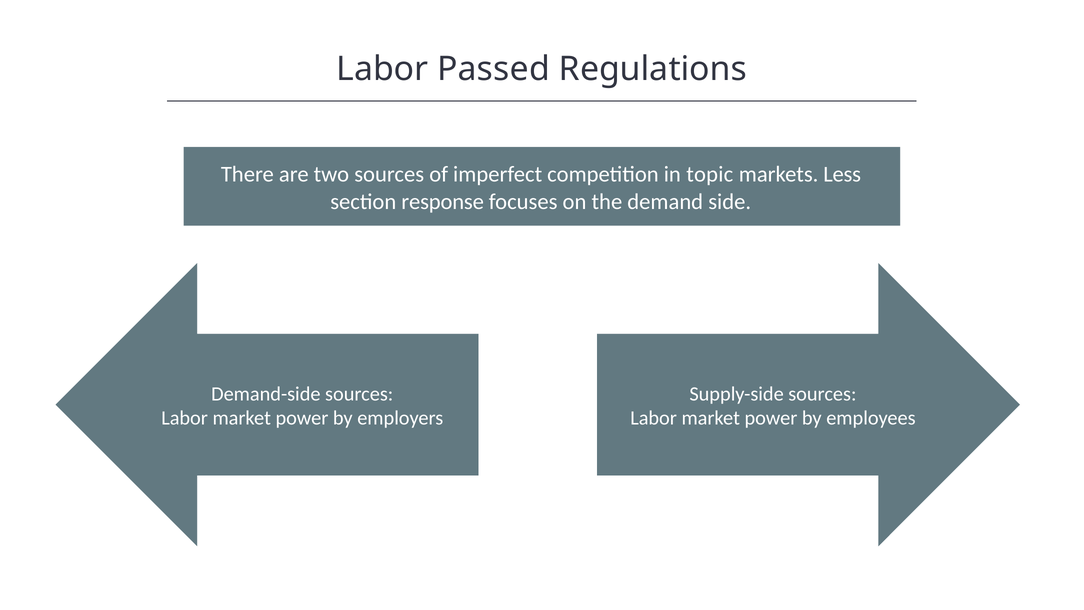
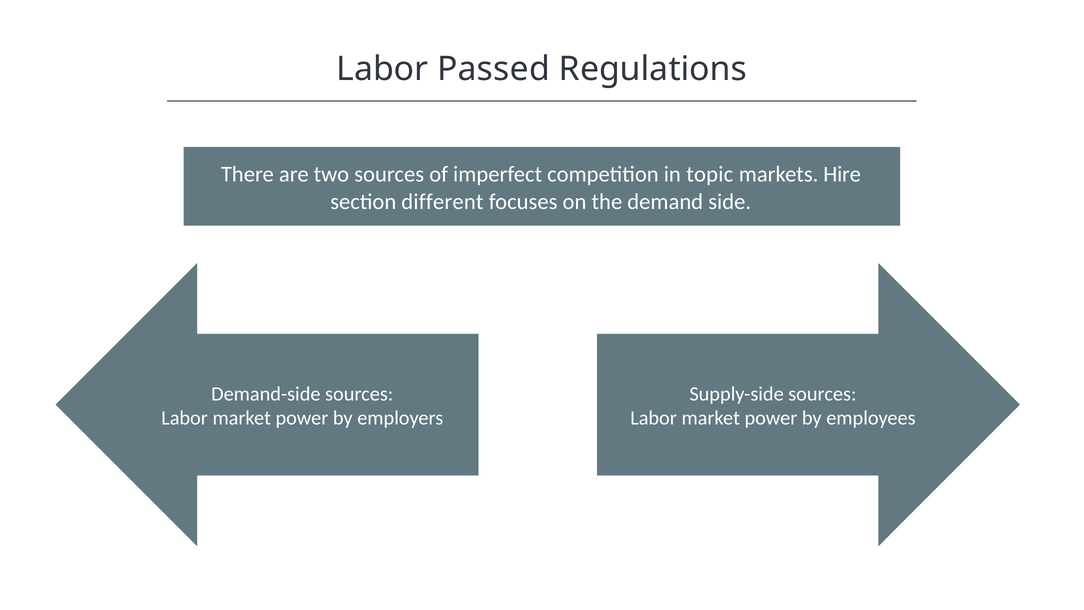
Less: Less -> Hire (842, 174)
response: response -> different (442, 202)
